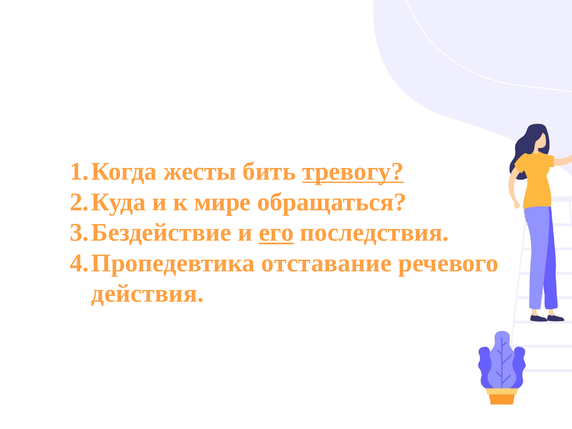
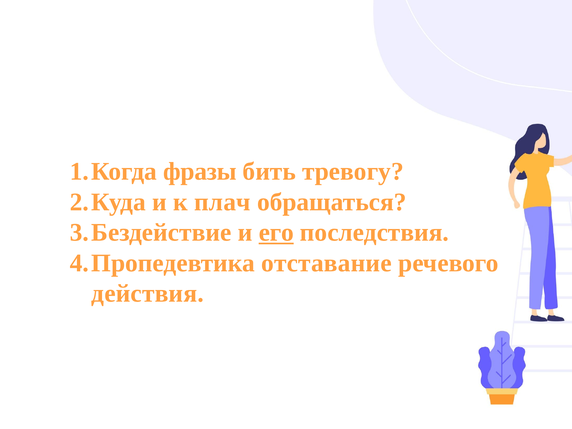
жесты: жесты -> фразы (200, 171)
тревогу underline: present -> none (353, 171)
мире: мире -> плач (222, 202)
